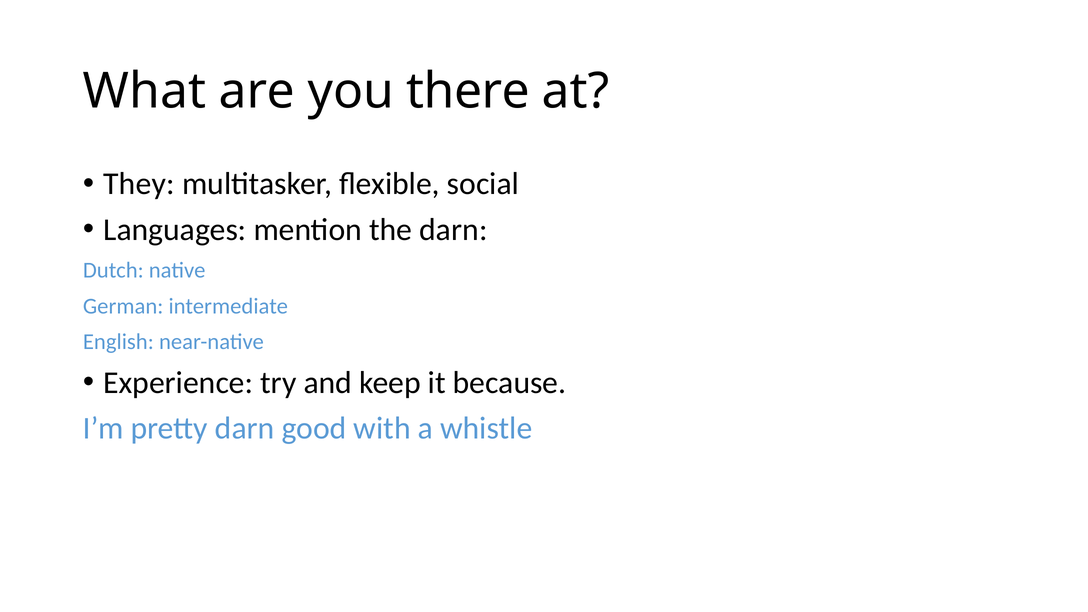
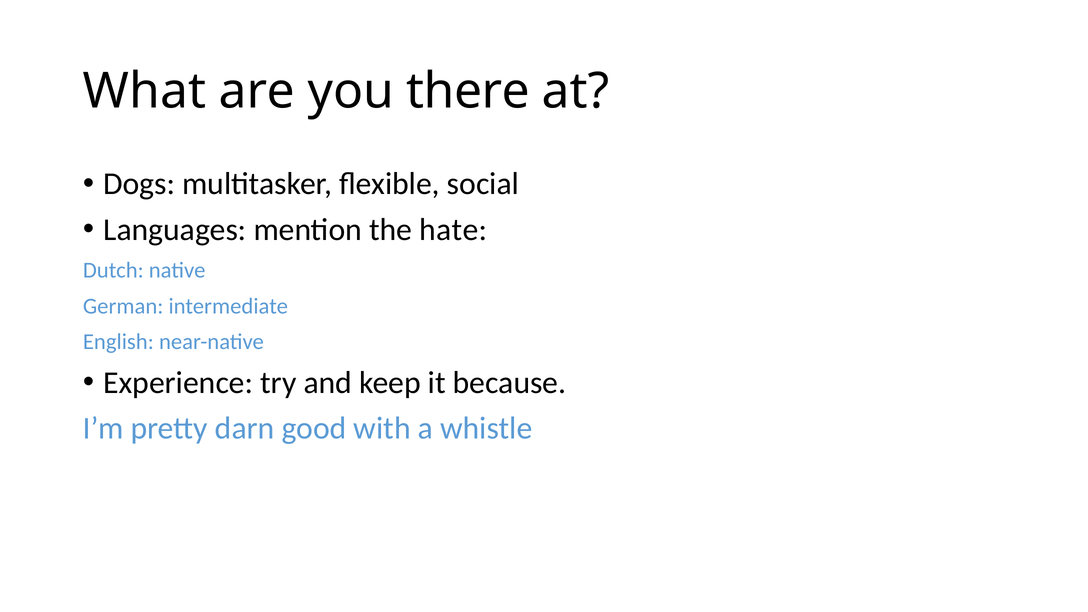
They: They -> Dogs (139, 184)
the darn: darn -> hate (453, 230)
